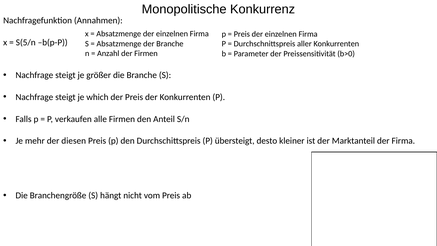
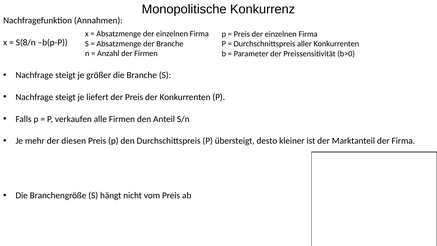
S(5/n: S(5/n -> S(8/n (26, 42)
which: which -> liefert (97, 97)
